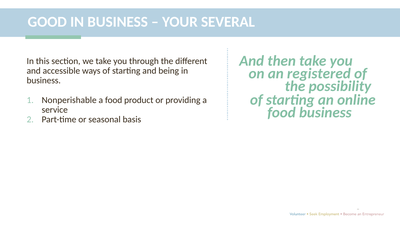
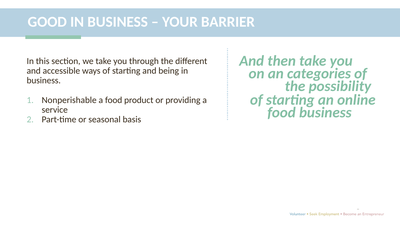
SEVERAL: SEVERAL -> BARRIER (228, 22)
registered: registered -> categories (319, 74)
